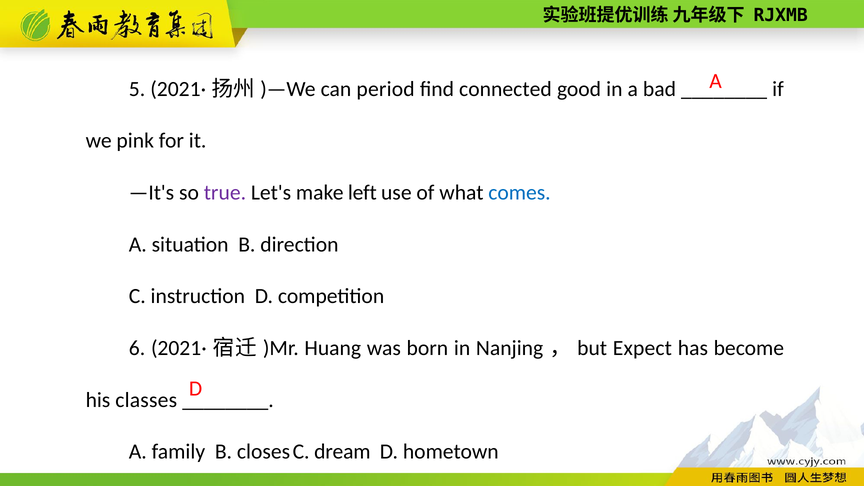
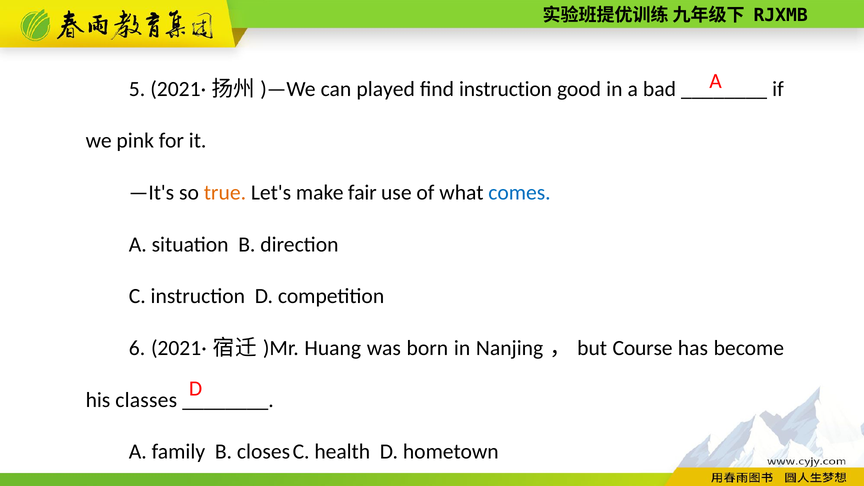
period: period -> played (386, 89)
find connected: connected -> instruction (506, 89)
true colour: purple -> orange (225, 193)
left: left -> fair (362, 193)
Expect: Expect -> Course (643, 348)
dream: dream -> health (342, 452)
